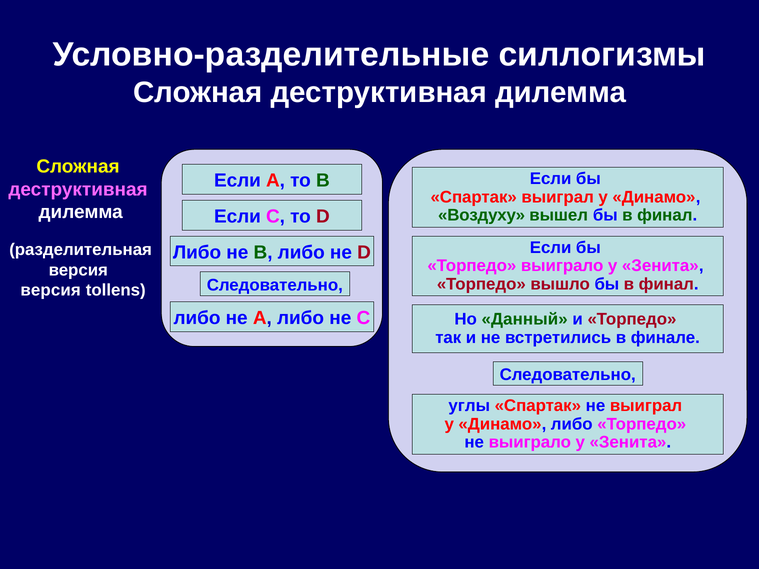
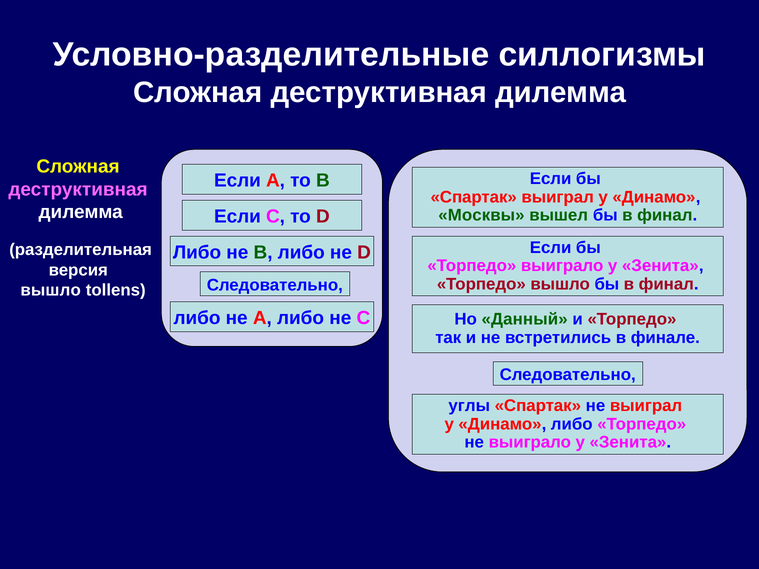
Воздуху: Воздуху -> Москвы (481, 215)
версия: версия -> вышло (51, 290)
